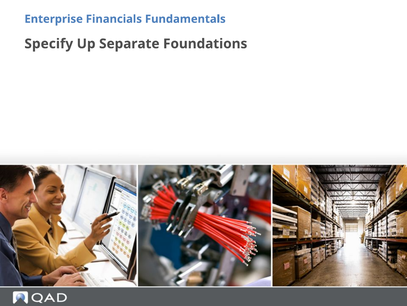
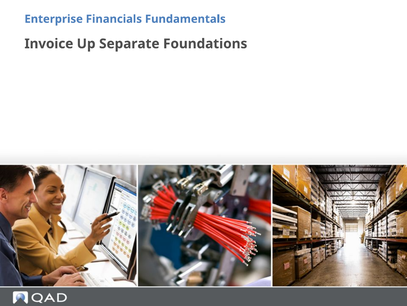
Specify: Specify -> Invoice (49, 44)
